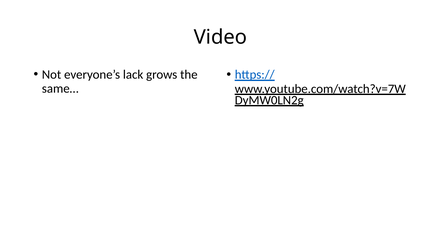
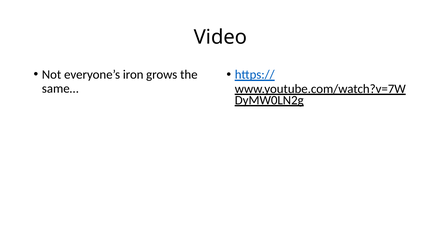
lack: lack -> iron (133, 75)
